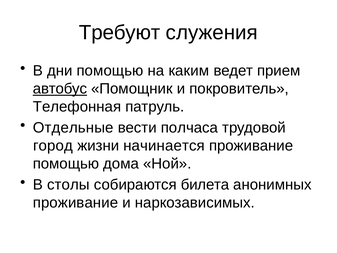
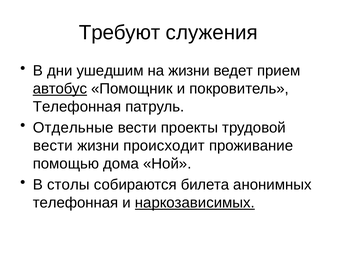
дни помощью: помощью -> ушедшим (110, 71)
на каким: каким -> жизни (189, 71)
полчаса: полчаса -> проекты (189, 128)
город: город -> вести (53, 146)
начинается: начинается -> происходит (164, 146)
проживание: проживание -> телефонная (76, 203)
наркозависимых underline: none -> present (195, 203)
